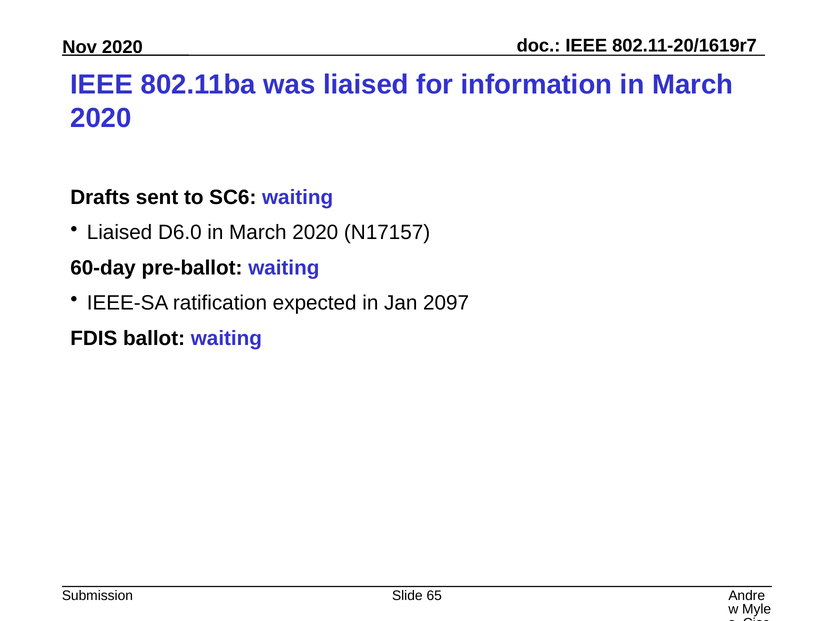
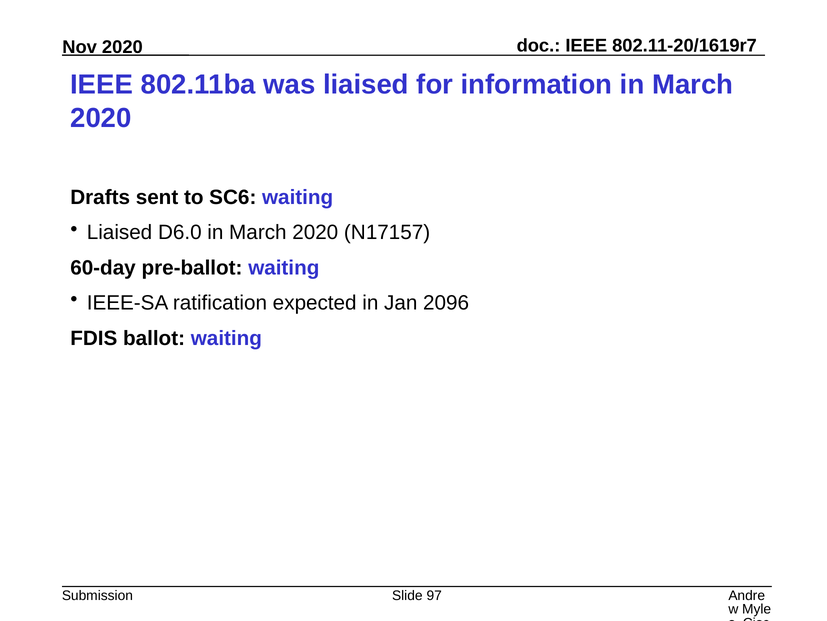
2097: 2097 -> 2096 (446, 303)
65: 65 -> 97 (434, 595)
